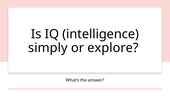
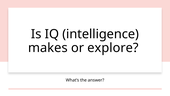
simply: simply -> makes (48, 48)
